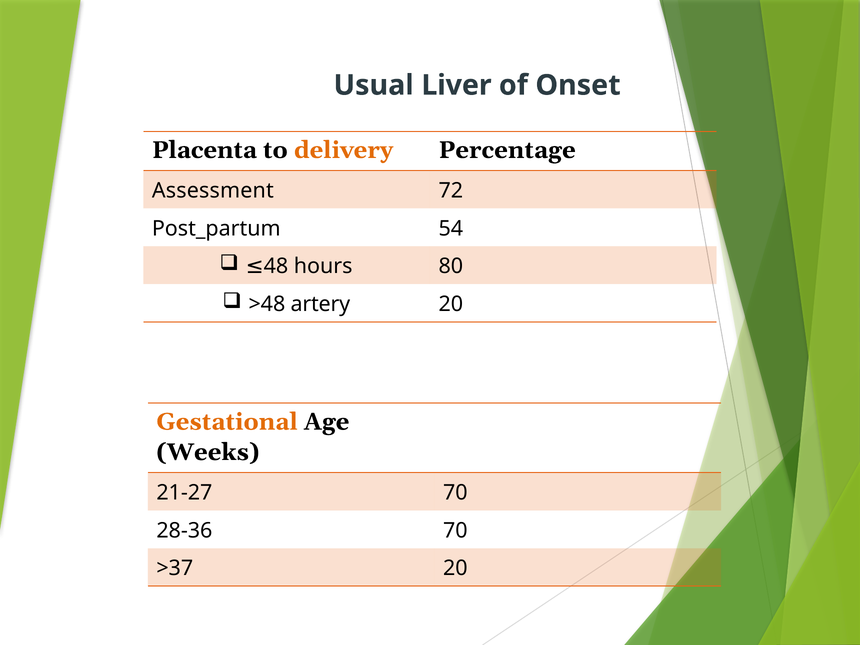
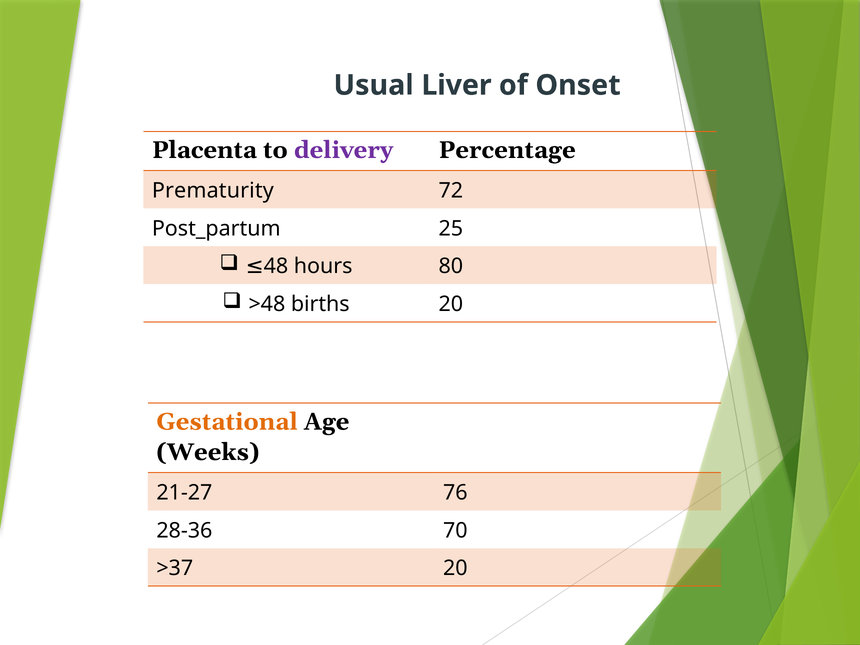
delivery colour: orange -> purple (343, 150)
Assessment: Assessment -> Prematurity (213, 191)
54: 54 -> 25 (451, 228)
artery: artery -> births (320, 304)
21-27 70: 70 -> 76 (455, 493)
